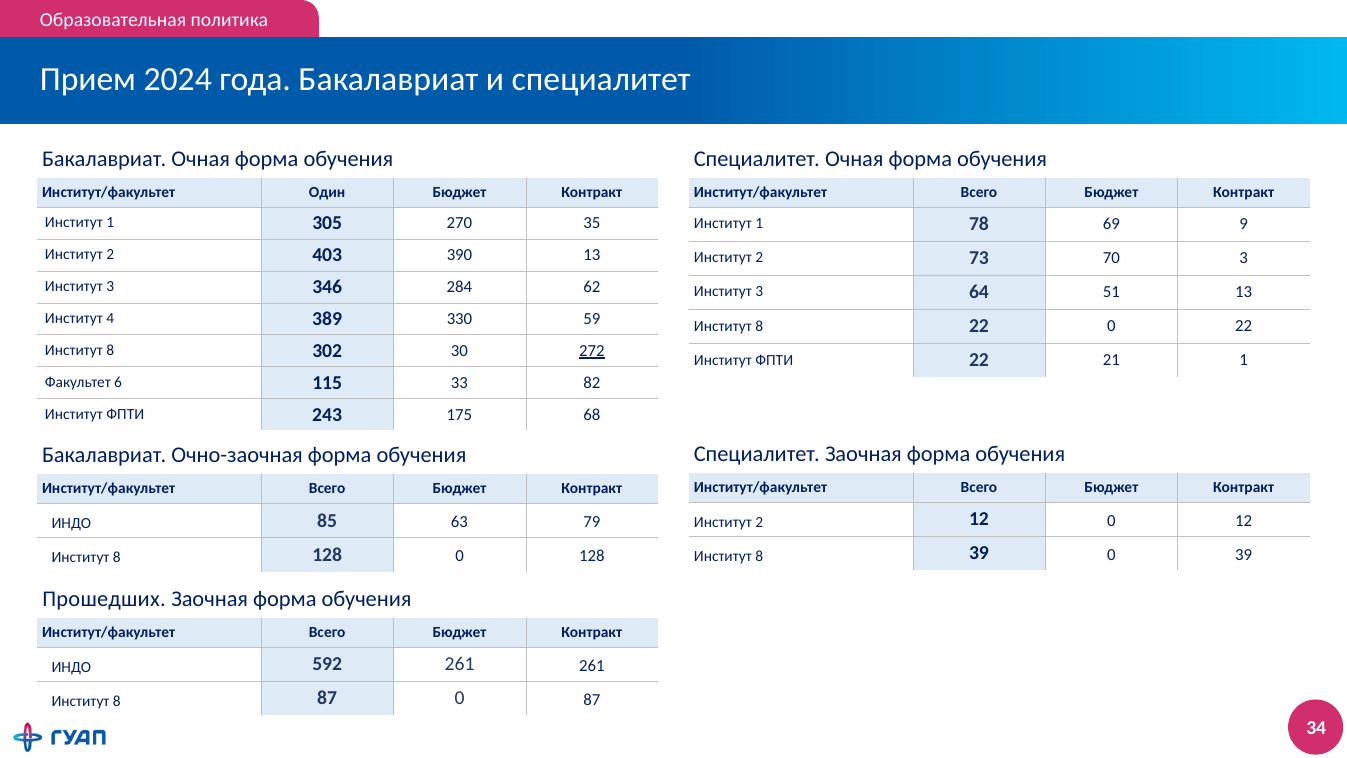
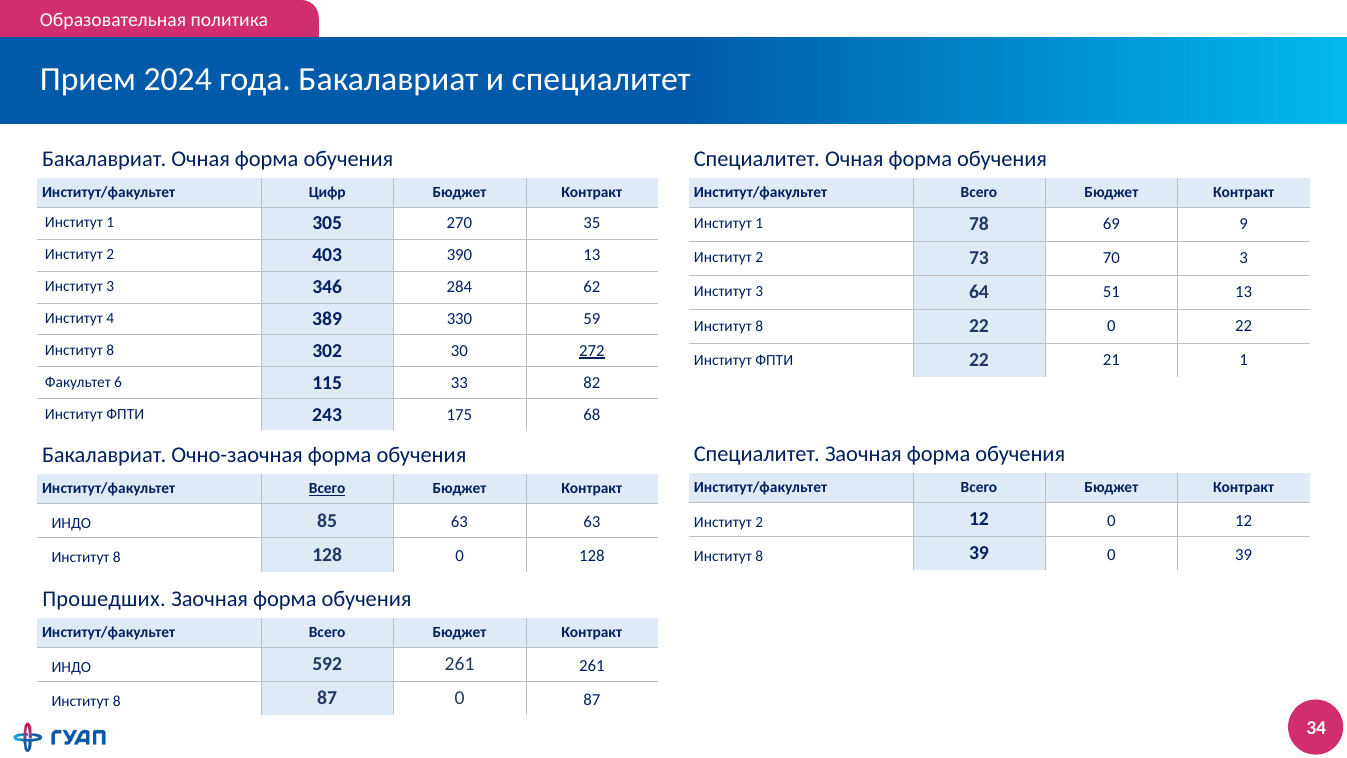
Один: Один -> Цифр (327, 193)
Всего underline: none -> present (327, 489)
63 79: 79 -> 63 (592, 522)
